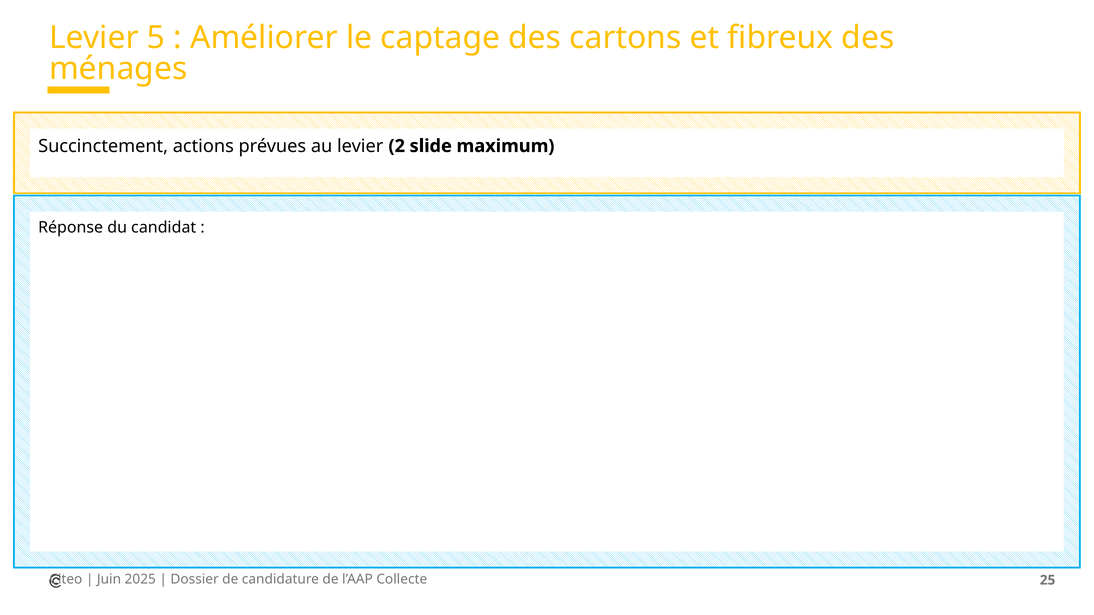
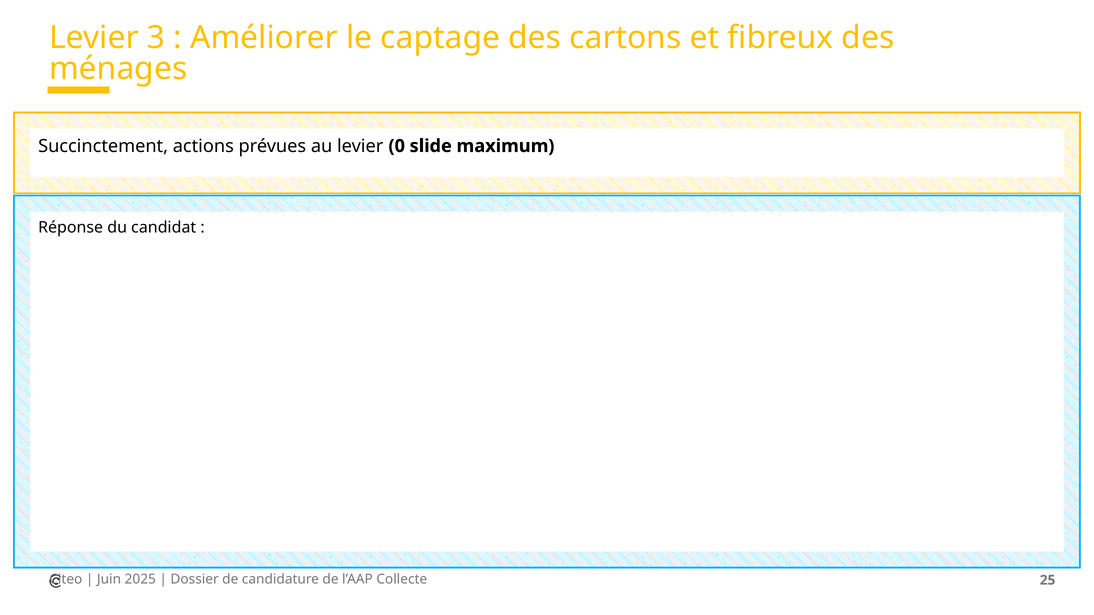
5: 5 -> 3 (156, 38)
2: 2 -> 0 (397, 146)
